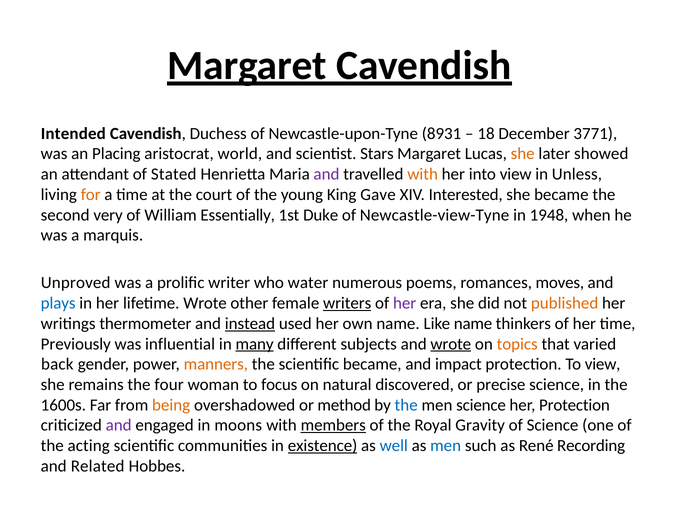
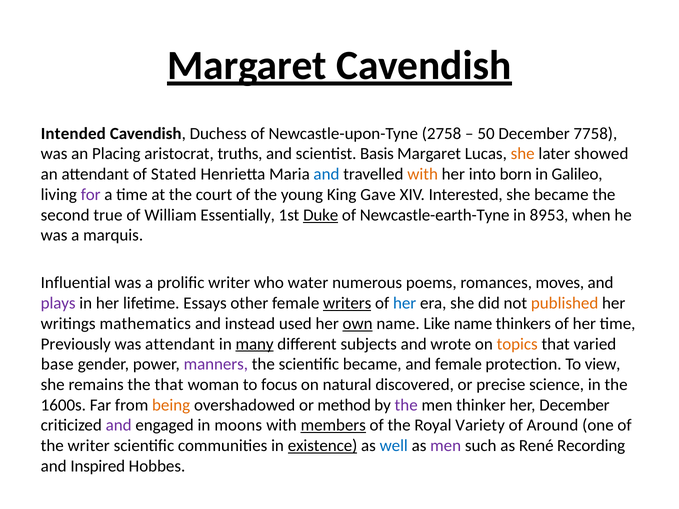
8931: 8931 -> 2758 (442, 134)
18: 18 -> 50 (486, 134)
3771: 3771 -> 7758 (595, 134)
world: world -> truths (240, 154)
Stars: Stars -> Basis (377, 154)
and colour: purple -> blue (326, 174)
into view: view -> born (516, 174)
Unless: Unless -> Galileo (577, 174)
for colour: orange -> purple (91, 195)
very: very -> true (108, 215)
Duke underline: none -> present (321, 215)
Newcastle-view-Tyne: Newcastle-view-Tyne -> Newcastle-earth-Tyne (435, 215)
1948: 1948 -> 8953 (549, 215)
Unproved: Unproved -> Influential (76, 283)
plays colour: blue -> purple (58, 303)
lifetime Wrote: Wrote -> Essays (205, 303)
her colour: purple -> blue (405, 303)
thermometer: thermometer -> mathematics (145, 324)
instead underline: present -> none (250, 324)
own underline: none -> present (358, 324)
was influential: influential -> attendant (180, 344)
wrote underline: present -> none (451, 344)
back: back -> base (57, 364)
manners colour: orange -> purple (216, 364)
and impact: impact -> female (458, 364)
the four: four -> that (169, 385)
the colour: blue -> purple (406, 405)
men science: science -> thinker (481, 405)
her Protection: Protection -> December (574, 405)
Gravity: Gravity -> Variety (480, 426)
of Science: Science -> Around (552, 426)
the acting: acting -> writer (89, 446)
men colour: blue -> purple (446, 446)
Related: Related -> Inspired (98, 466)
